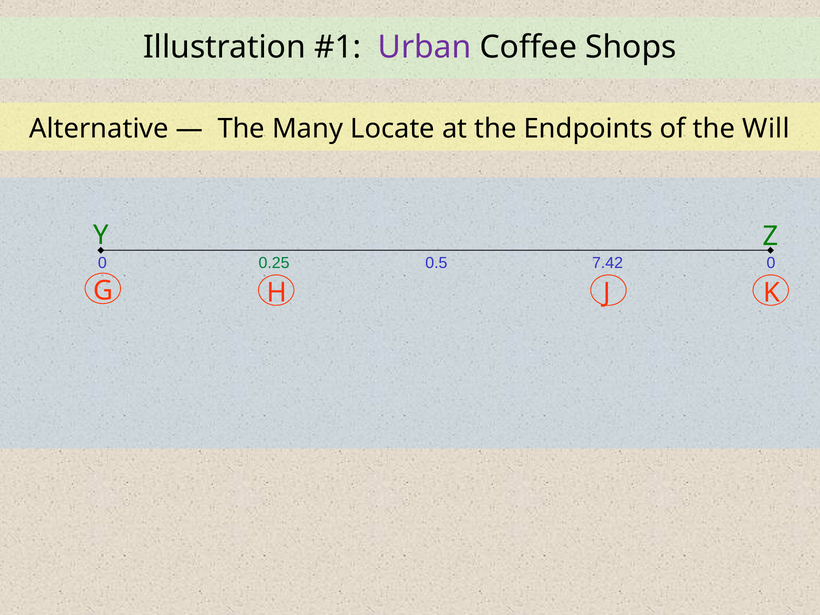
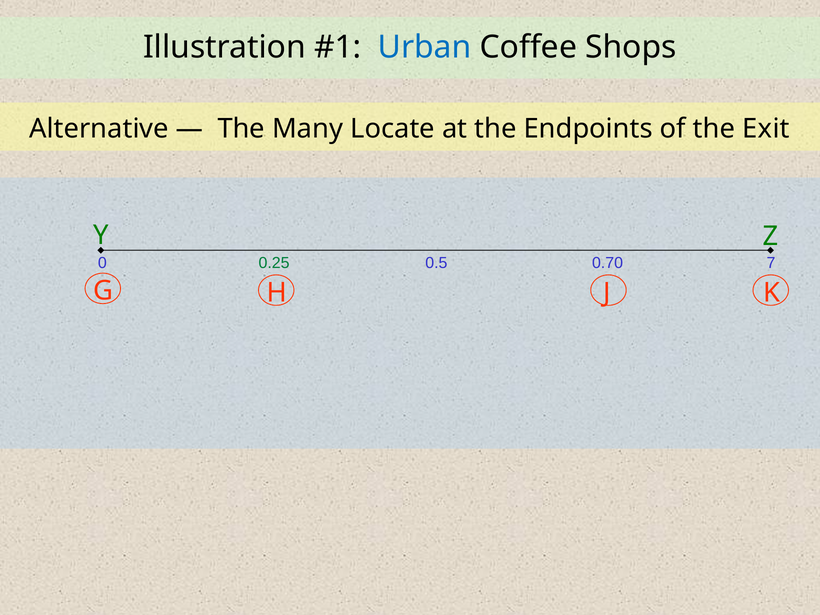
Urban colour: purple -> blue (425, 47)
Will: Will -> Exit (766, 129)
7.42: 7.42 -> 0.70 (608, 263)
0 0: 0 -> 7 (771, 263)
